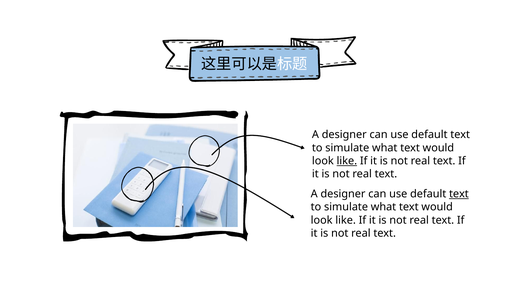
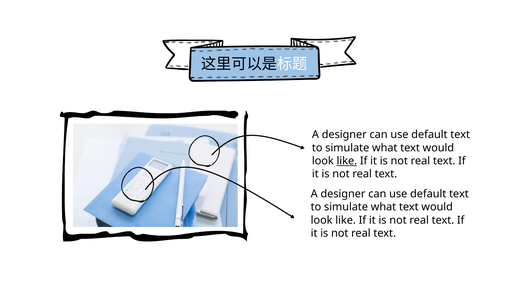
text underline: present -> none (459, 194)
